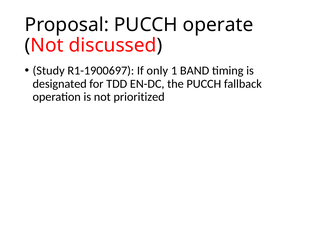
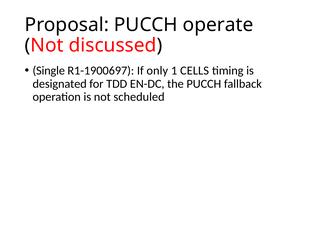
Study: Study -> Single (49, 71)
BAND: BAND -> CELLS (195, 71)
prioritized: prioritized -> scheduled (139, 97)
